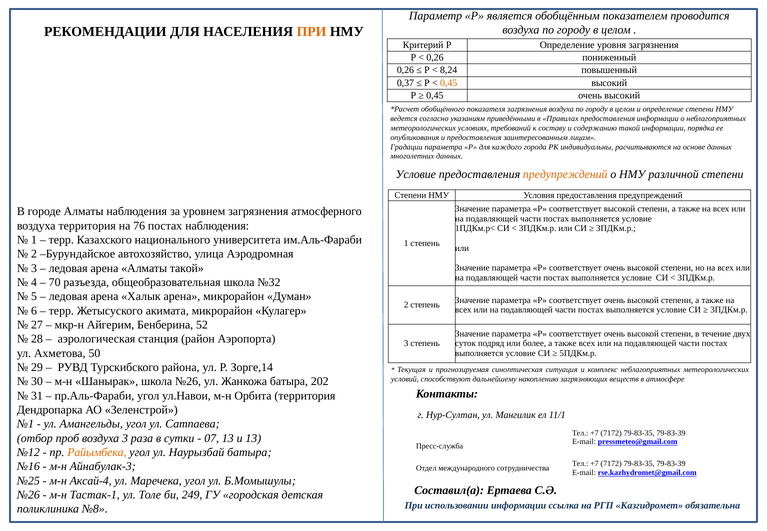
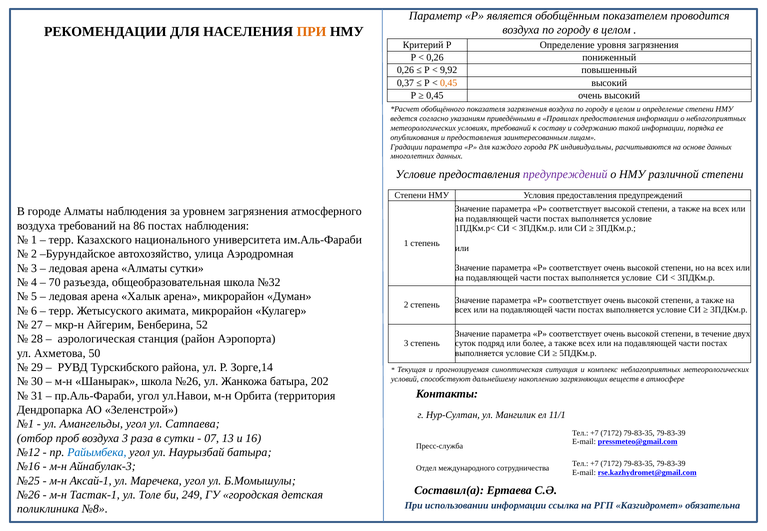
8,24: 8,24 -> 9,92 (449, 70)
предупреждений colour: orange -> purple (565, 174)
воздуха территория: территория -> требований (87, 226)
76: 76 -> 86 (139, 226)
Алматы такой: такой -> сутки (187, 268)
и 13: 13 -> 16 (253, 438)
Райымбека colour: orange -> blue (97, 452)
Аксай-4: Аксай-4 -> Аксай-1 (91, 481)
